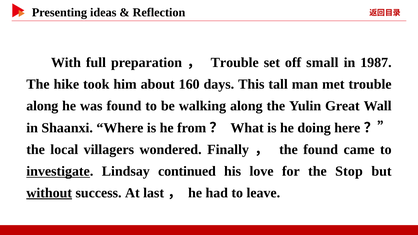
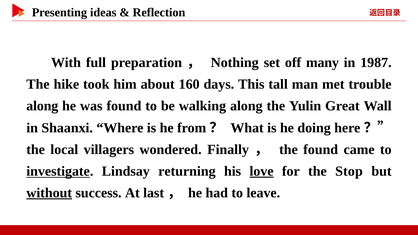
Trouble: Trouble -> Nothing (235, 63)
small: small -> many (323, 63)
continued: continued -> returning (187, 171)
love underline: none -> present (262, 171)
